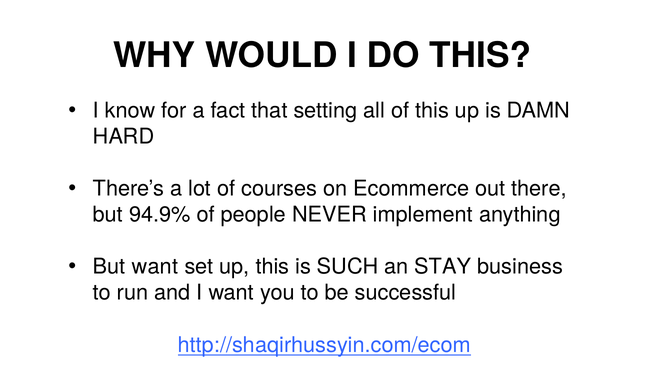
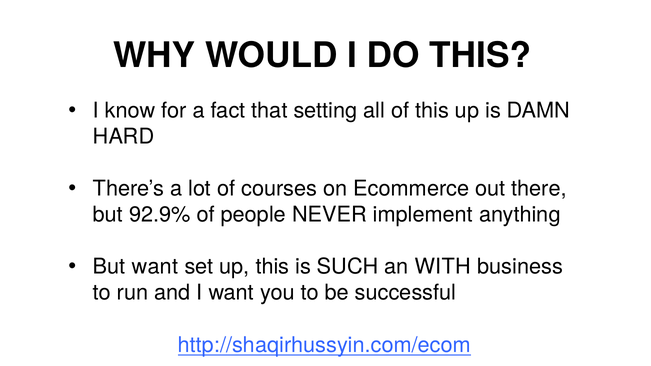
94.9%: 94.9% -> 92.9% (160, 215)
STAY: STAY -> WITH (443, 267)
